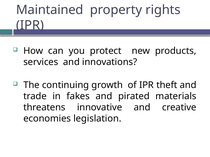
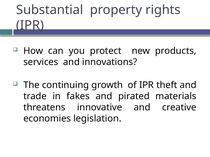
Maintained: Maintained -> Substantial (50, 10)
